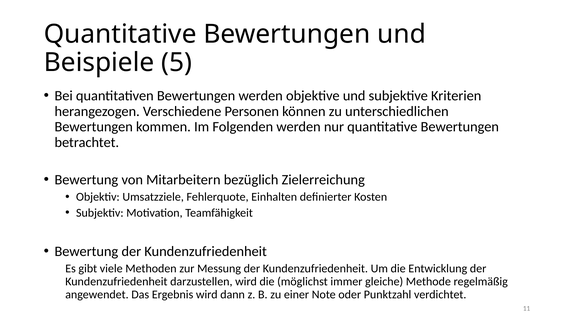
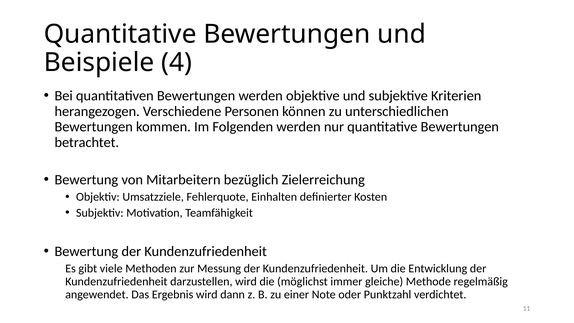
5: 5 -> 4 (177, 62)
